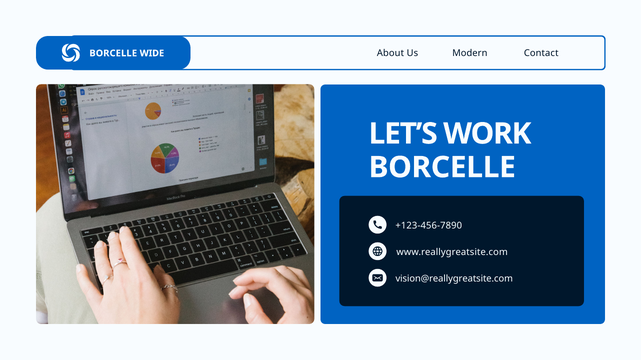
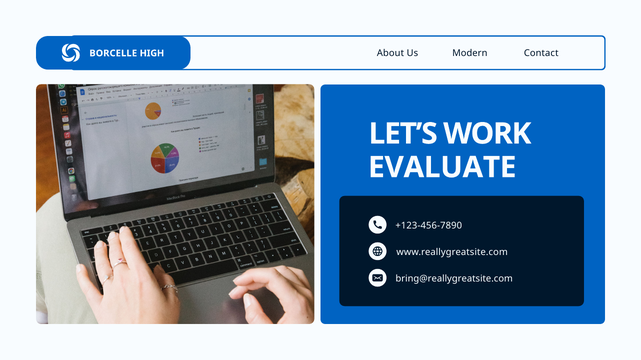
WIDE: WIDE -> HIGH (152, 53)
BORCELLE: BORCELLE -> EVALUATE (442, 168)
vision@reallygreatsite.com: vision@reallygreatsite.com -> bring@reallygreatsite.com (454, 279)
